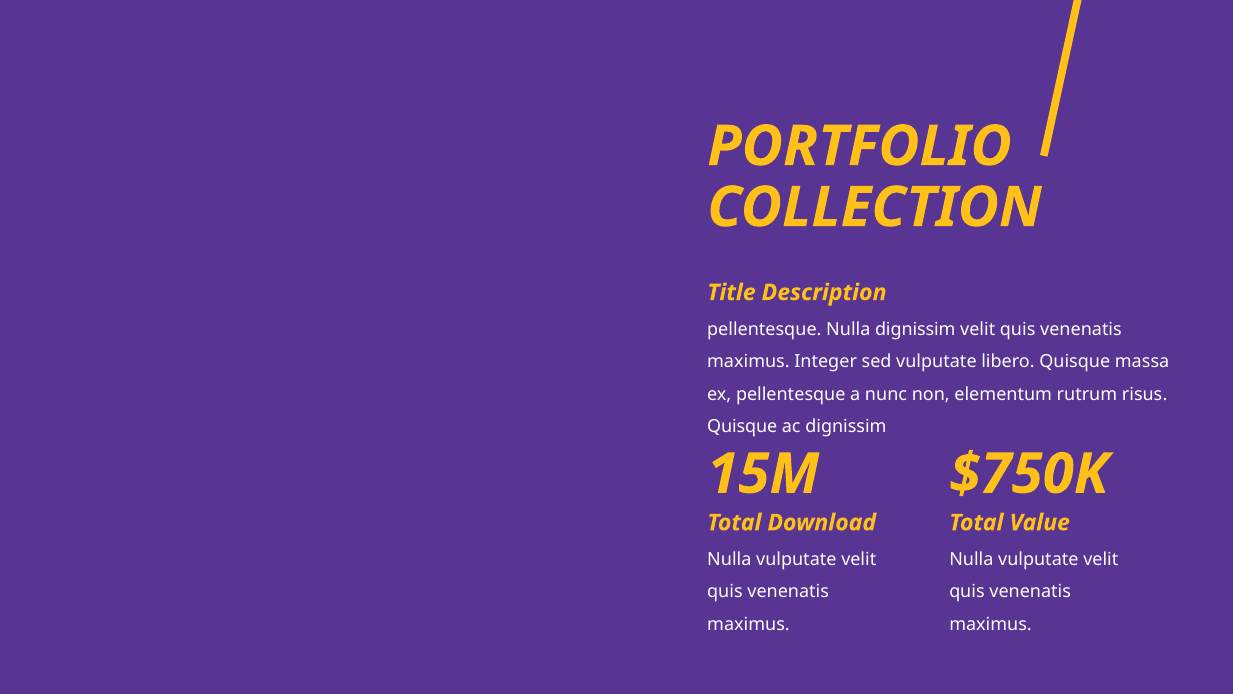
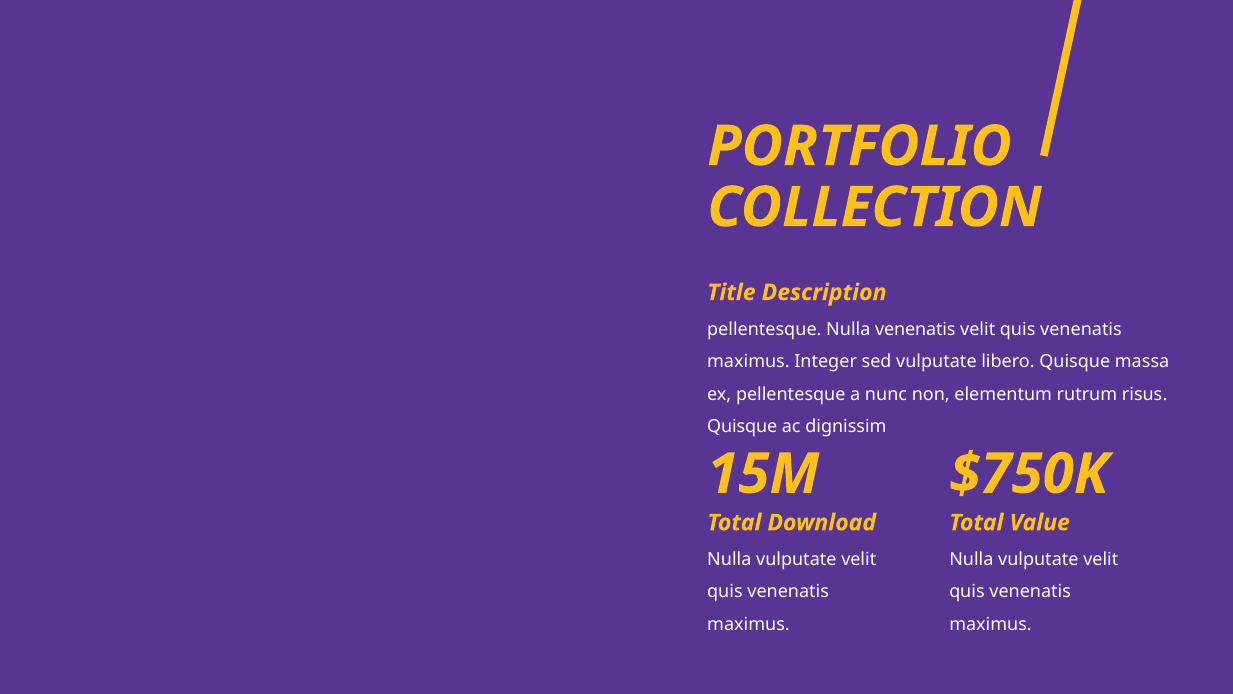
Nulla dignissim: dignissim -> venenatis (915, 329)
